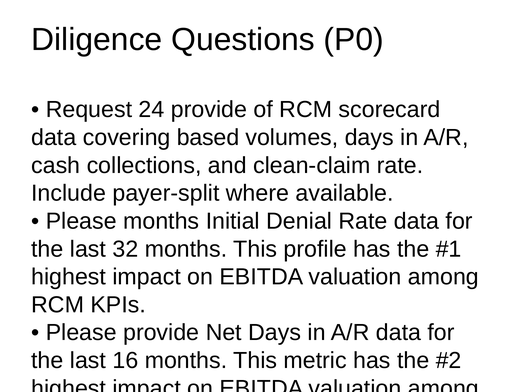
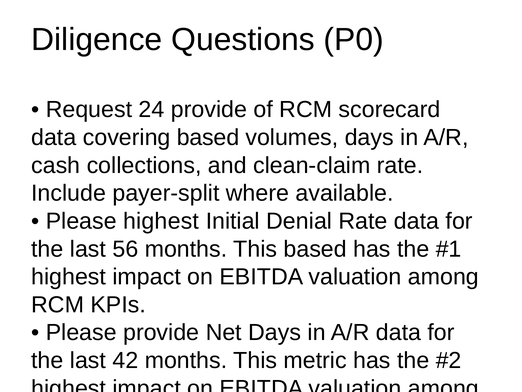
Please months: months -> highest (161, 221)
32: 32 -> 56 (125, 249)
This profile: profile -> based (315, 249)
16: 16 -> 42 (125, 360)
